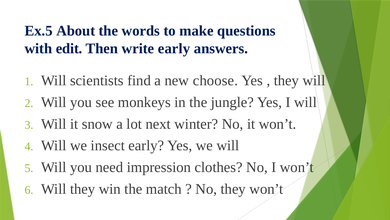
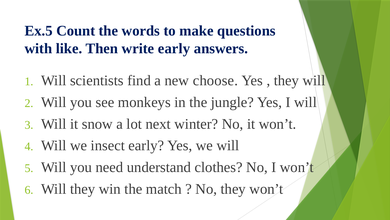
About: About -> Count (76, 31)
edit: edit -> like (69, 48)
impression: impression -> understand (159, 167)
